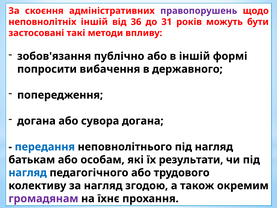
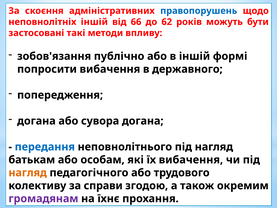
правопорушень colour: purple -> blue (199, 11)
36: 36 -> 66 (136, 22)
31: 31 -> 62 (167, 22)
їх результати: результати -> вибачення (191, 160)
нагляд colour: blue -> orange (28, 173)
за нагляд: нагляд -> справи (103, 185)
